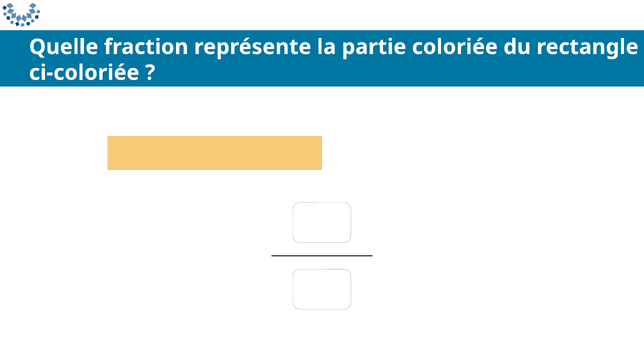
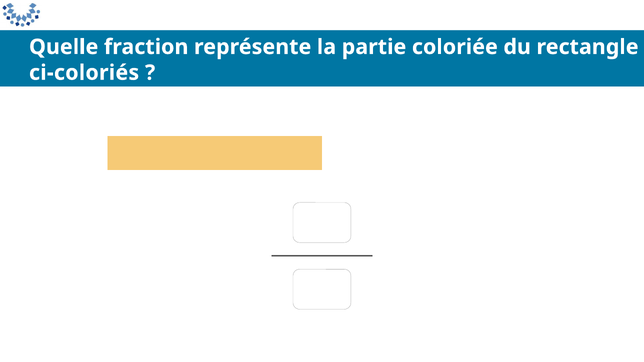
ci-coloriée: ci-coloriée -> ci-coloriés (84, 73)
